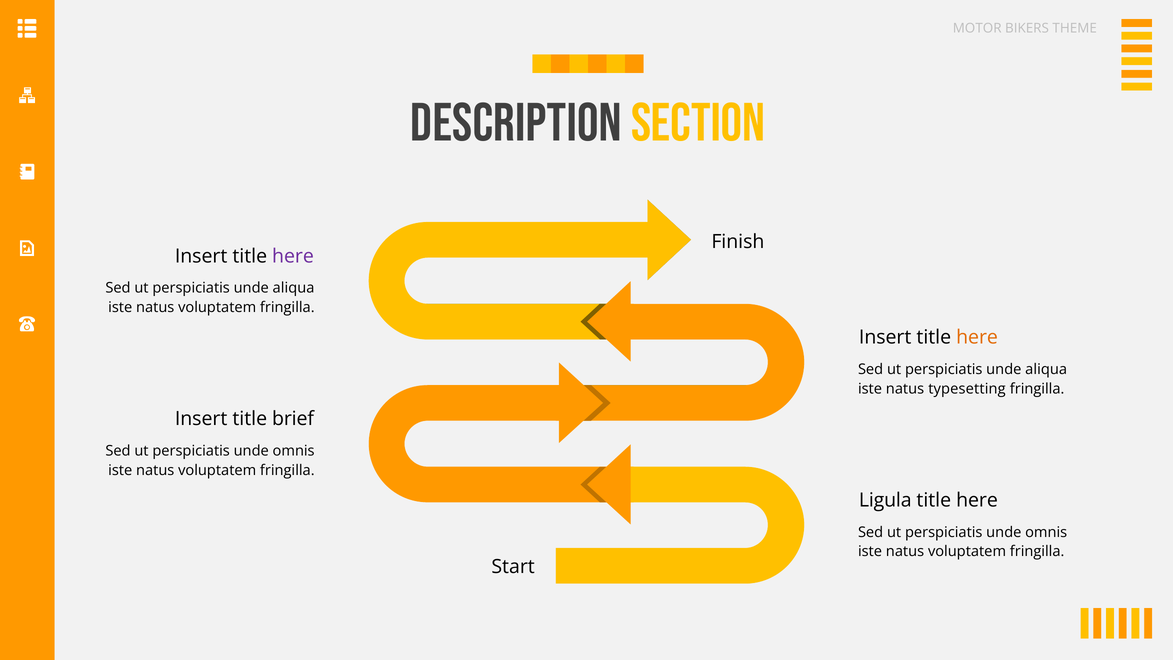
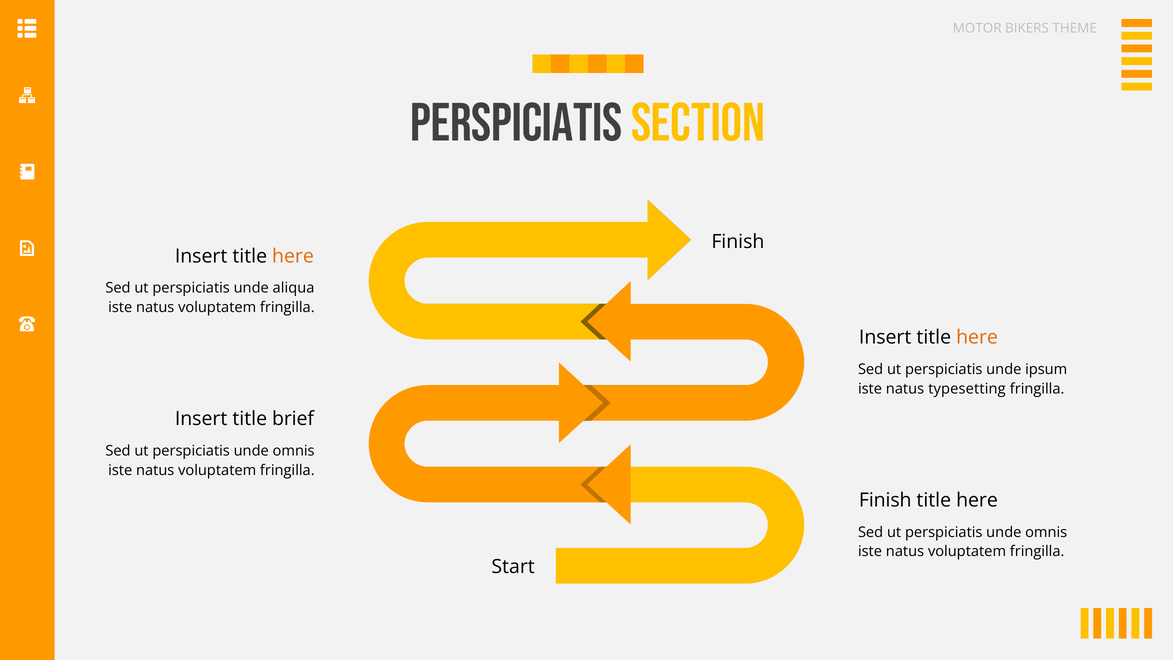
Description: Description -> Perspiciatis (516, 123)
here colour: purple -> orange (293, 256)
aliqua: aliqua -> ipsum (1046, 369)
Ligula: Ligula -> Finish (885, 500)
